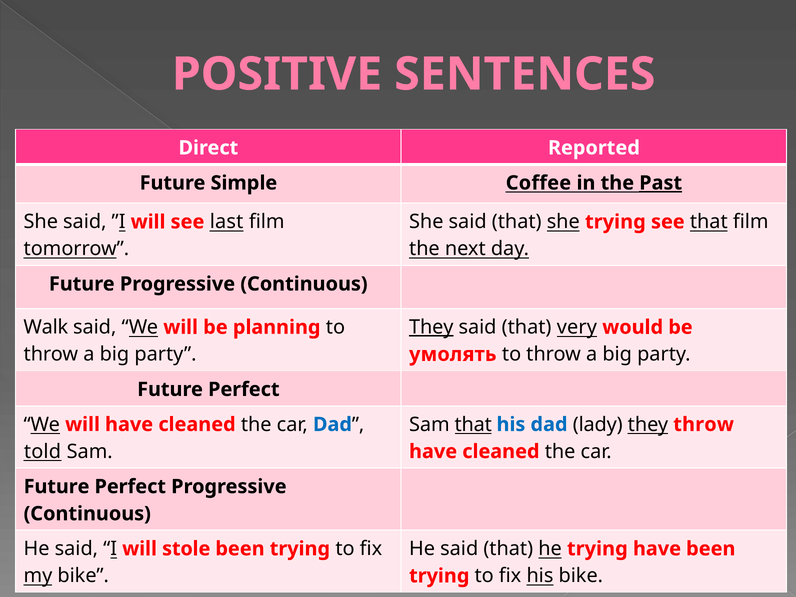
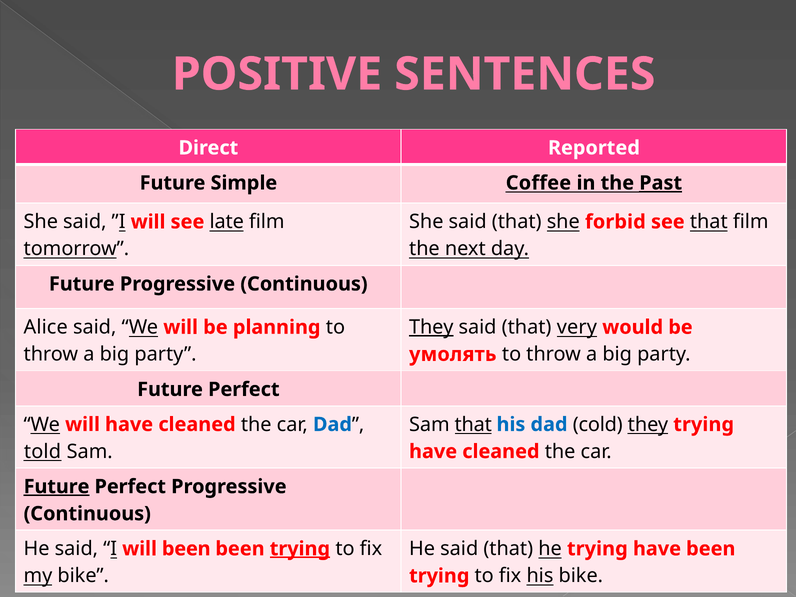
last: last -> late (227, 222)
she trying: trying -> forbid (615, 222)
Walk: Walk -> Alice (46, 327)
lady: lady -> cold (598, 424)
they throw: throw -> trying (704, 424)
Future underline: none -> present (57, 487)
will stole: stole -> been (186, 549)
trying underline: none -> present (300, 549)
